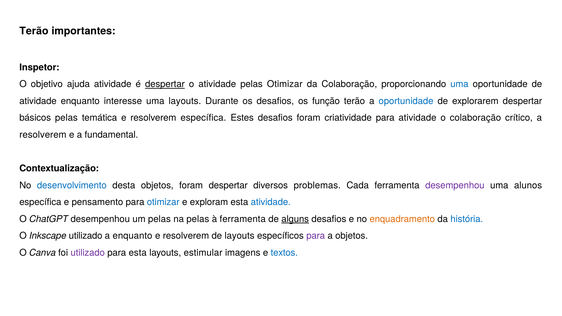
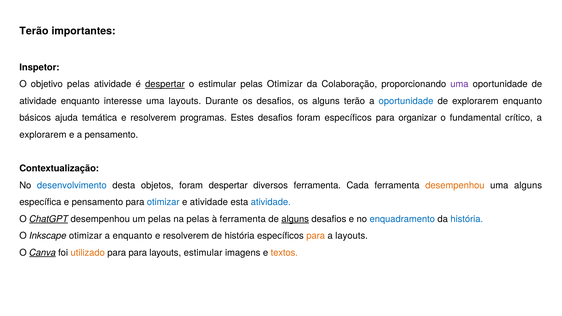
objetivo ajuda: ajuda -> pelas (78, 84)
o atividade: atividade -> estimular (217, 84)
uma colour: blue -> purple (459, 84)
os função: função -> alguns (326, 101)
explorarem despertar: despertar -> enquanto (522, 101)
básicos pelas: pelas -> ajuda (66, 118)
resolverem específica: específica -> programas (203, 118)
foram criatividade: criatividade -> específicos (348, 118)
para atividade: atividade -> organizar (418, 118)
o colaboração: colaboração -> fundamental (475, 118)
resolverem: resolverem -> explorarem (43, 135)
a fundamental: fundamental -> pensamento (111, 135)
diversos problemas: problemas -> ferramenta (317, 185)
desempenhou colour: purple -> orange (455, 185)
uma alunos: alunos -> alguns (528, 185)
e exploram: exploram -> atividade (209, 202)
ChatGPT underline: none -> present (49, 219)
enquadramento colour: orange -> blue (402, 219)
Inkscape utilizado: utilizado -> otimizar (86, 236)
de layouts: layouts -> história (240, 236)
para colour: purple -> orange (316, 236)
a objetos: objetos -> layouts (352, 236)
Canva underline: none -> present (42, 253)
utilizado colour: purple -> orange (88, 253)
para esta: esta -> para (138, 253)
textos colour: blue -> orange (284, 253)
